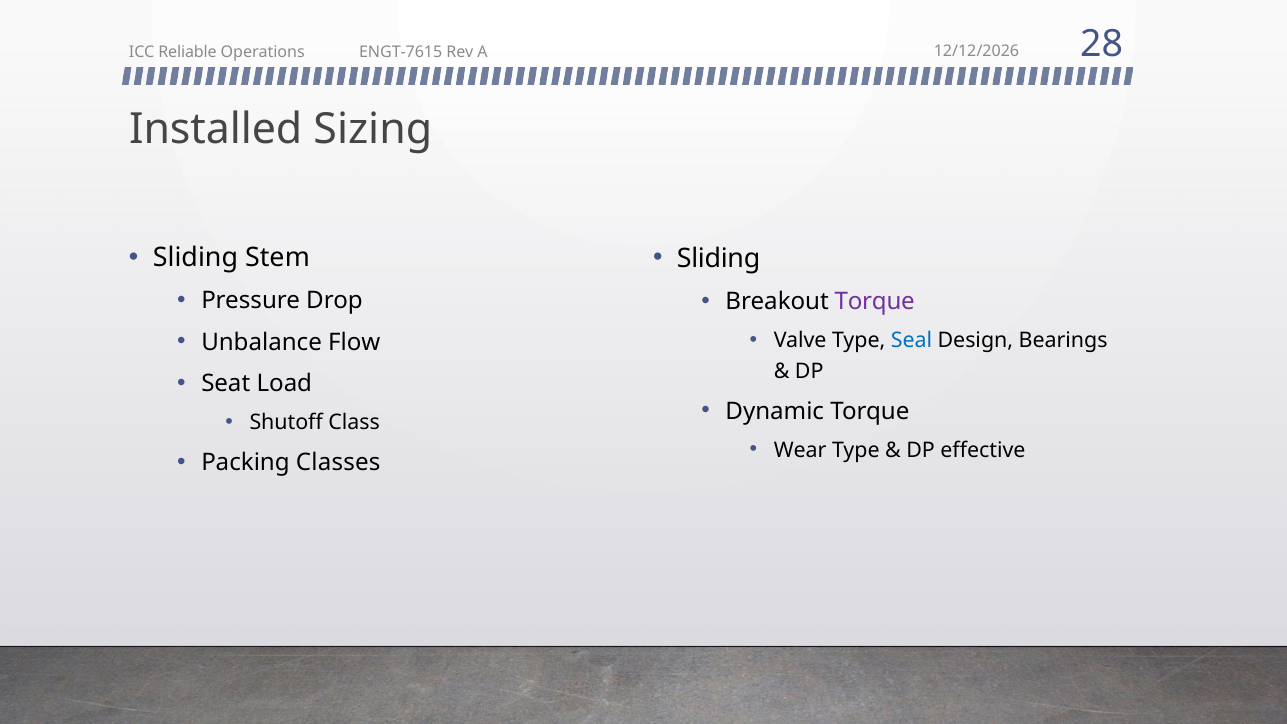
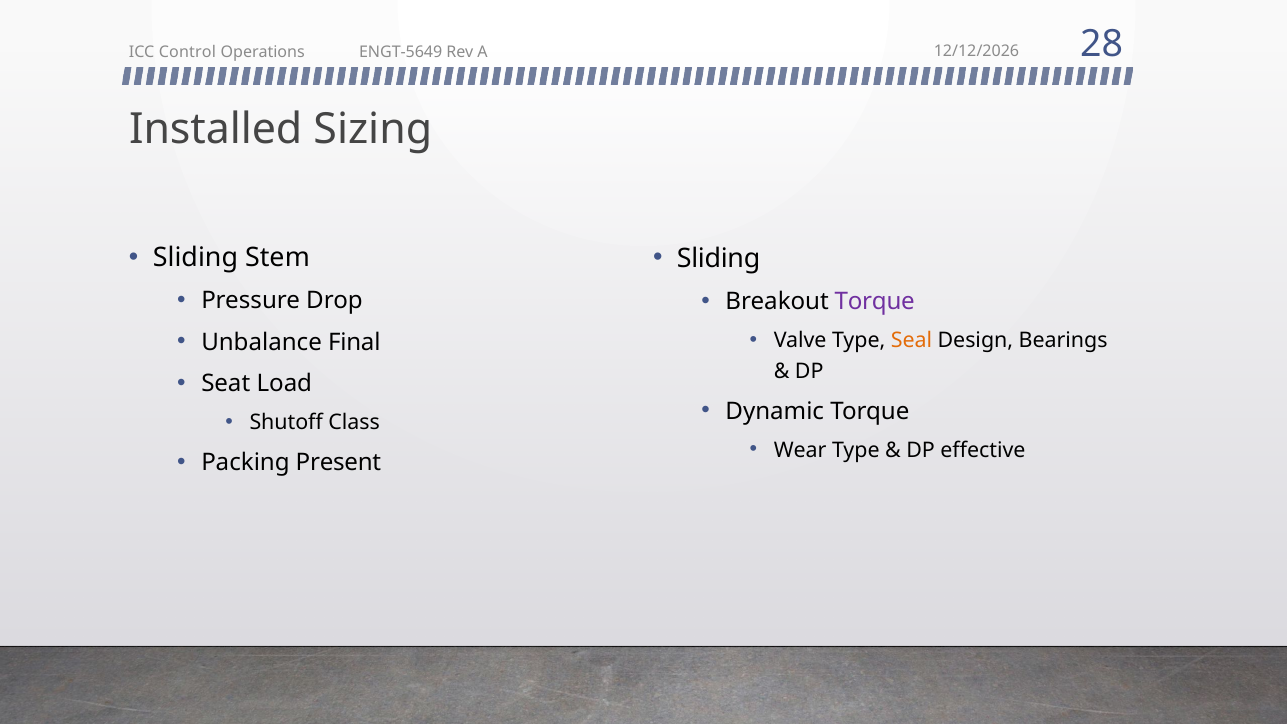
Reliable: Reliable -> Control (187, 52)
ENGT-7615: ENGT-7615 -> ENGT-5649 (401, 52)
Seal colour: blue -> orange (912, 340)
Flow: Flow -> Final (354, 342)
Classes: Classes -> Present (338, 462)
